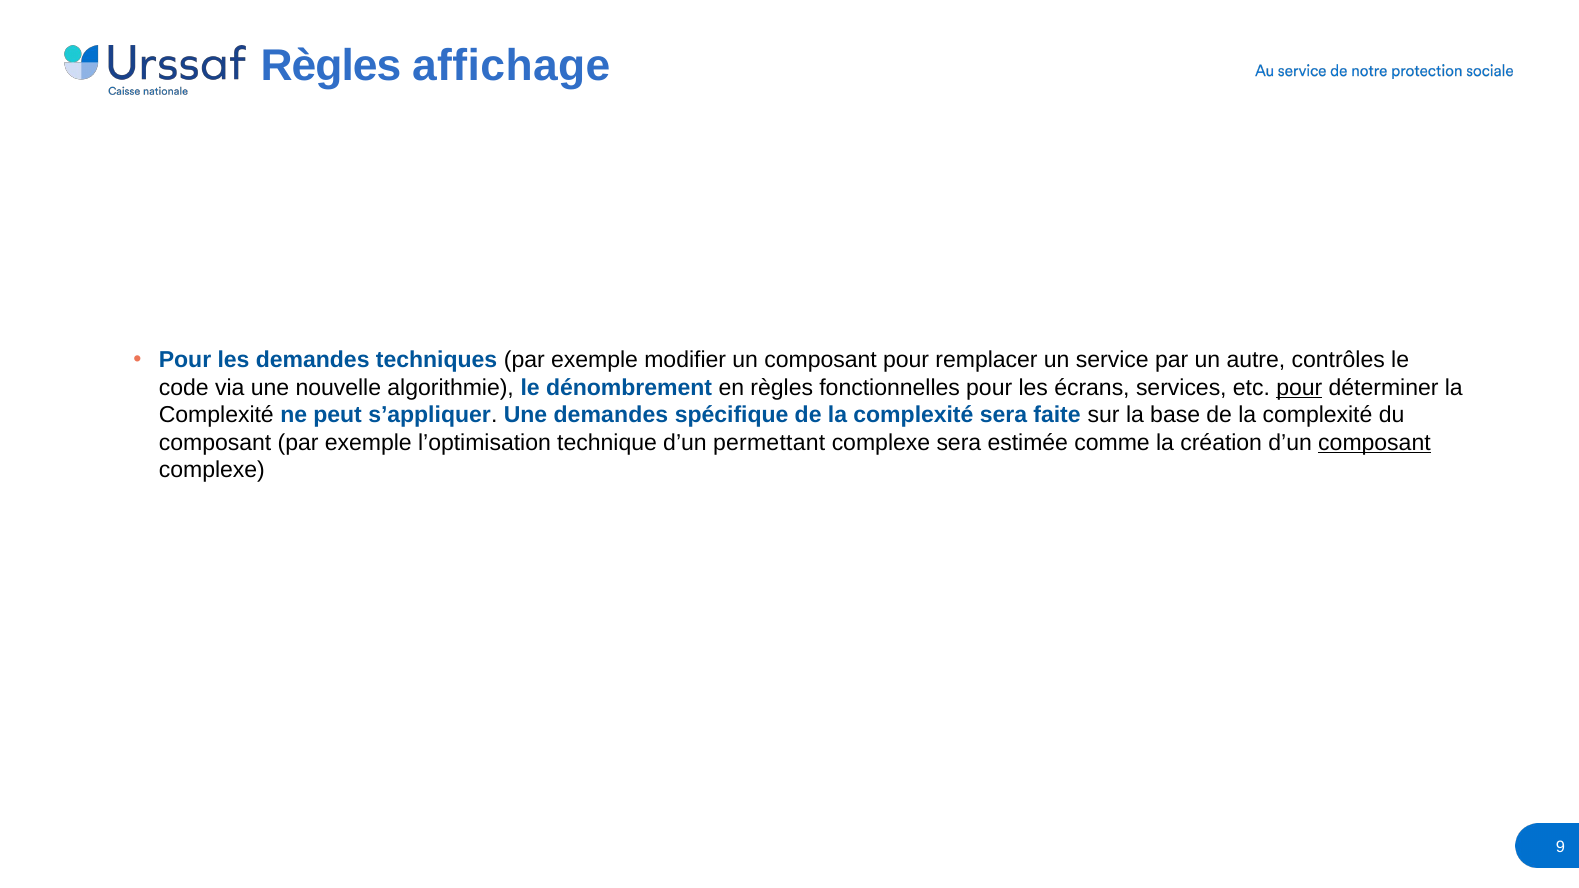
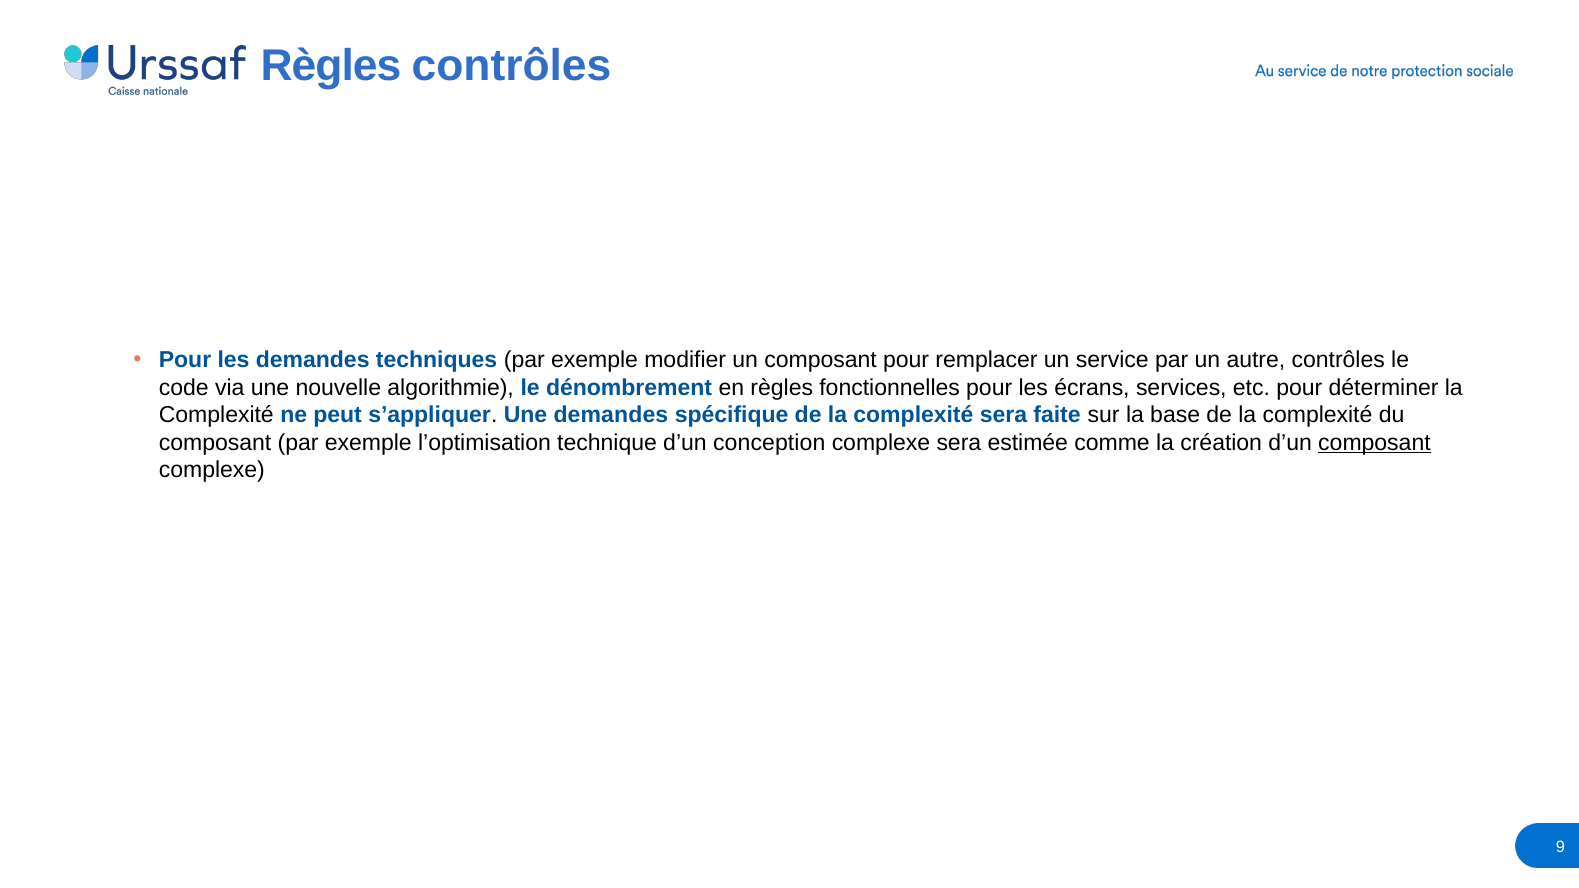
Règles affichage: affichage -> contrôles (511, 66)
pour underline: present -> none (1299, 388)
permettant: permettant -> conception (769, 443)
